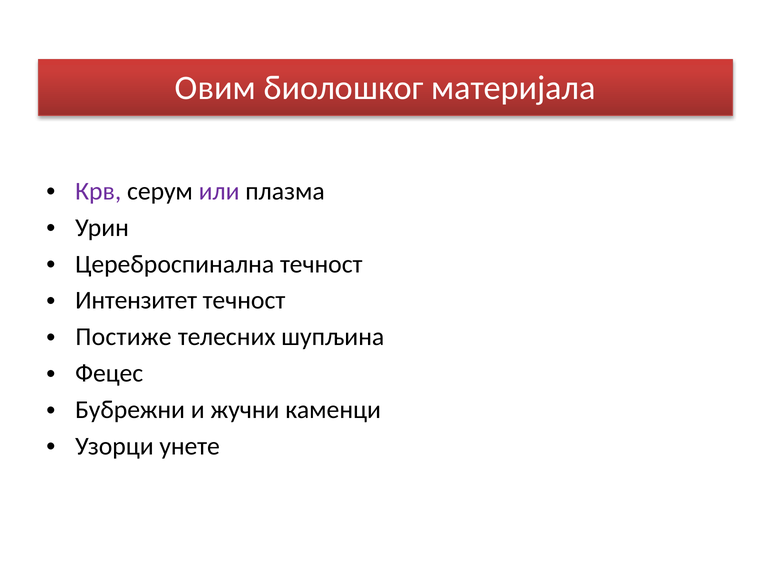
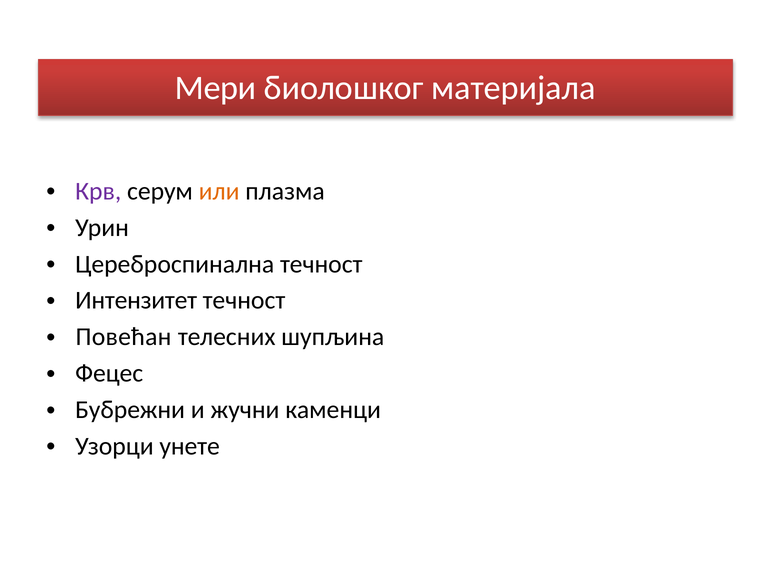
Овим: Овим -> Мери (216, 88)
или colour: purple -> orange (219, 191)
Постиже: Постиже -> Повећан (124, 337)
